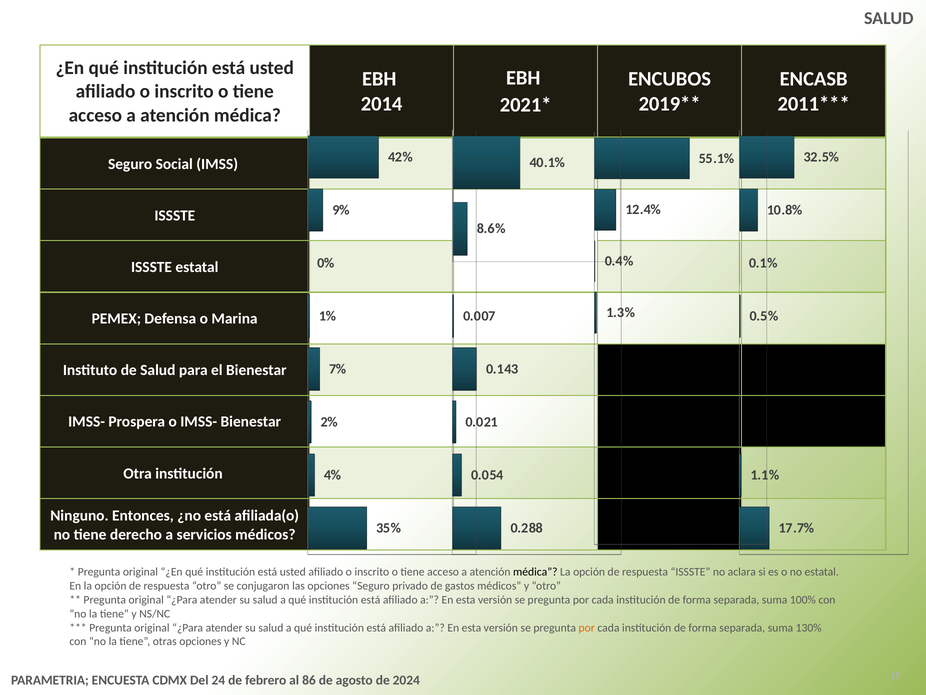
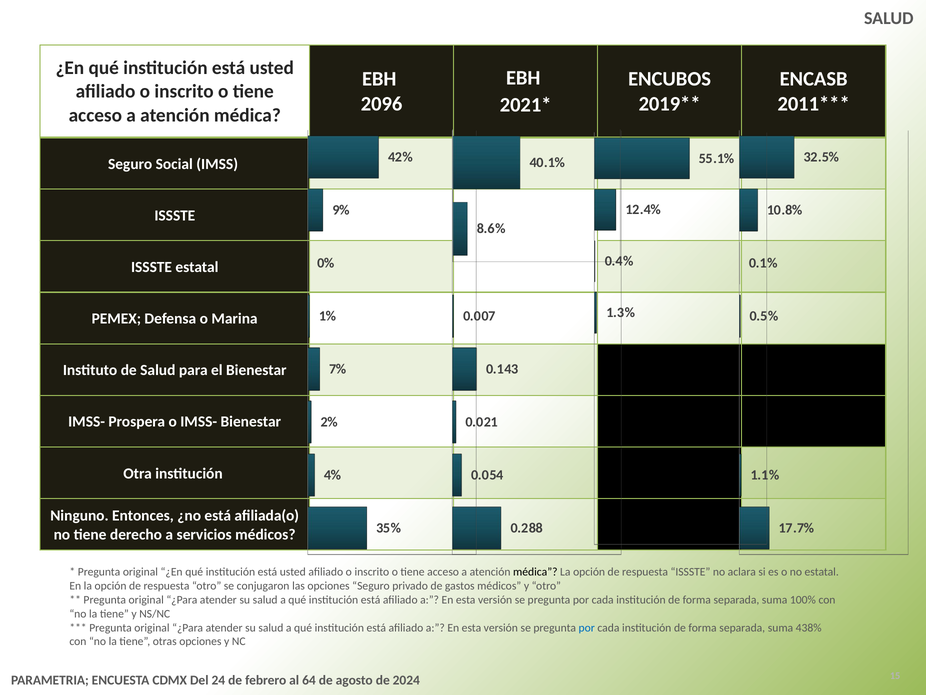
2014: 2014 -> 2096 (382, 104)
por colour: orange -> blue (587, 627)
130%: 130% -> 438% (809, 627)
86: 86 -> 64 (309, 680)
